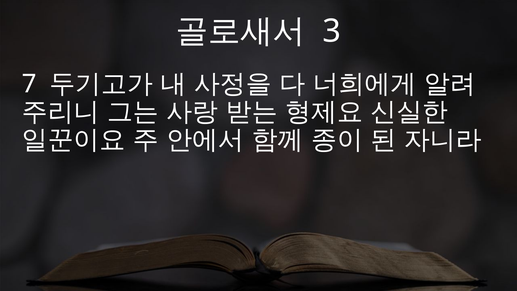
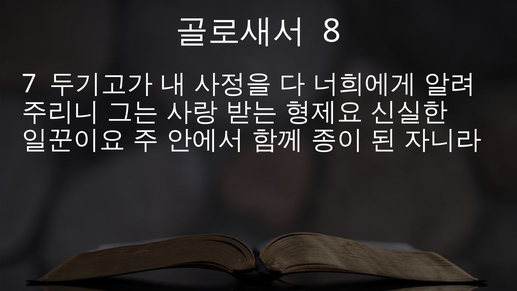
3: 3 -> 8 (332, 31)
